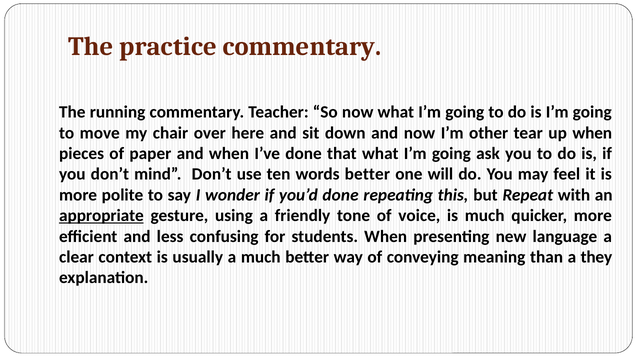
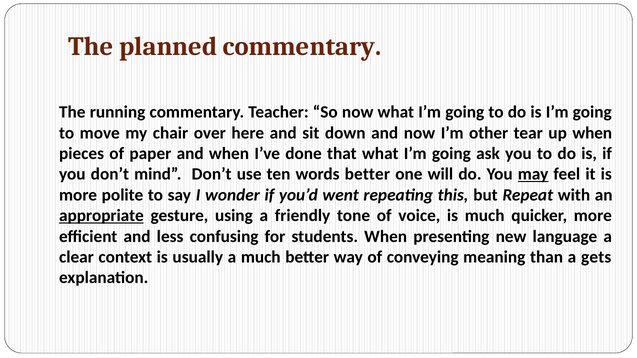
practice: practice -> planned (168, 47)
may underline: none -> present (533, 174)
you’d done: done -> went (341, 195)
they: they -> gets (596, 257)
